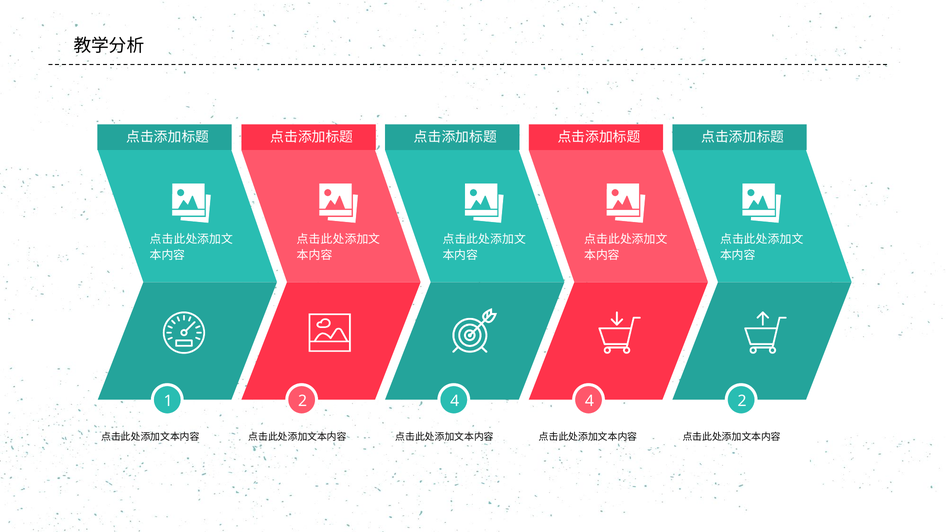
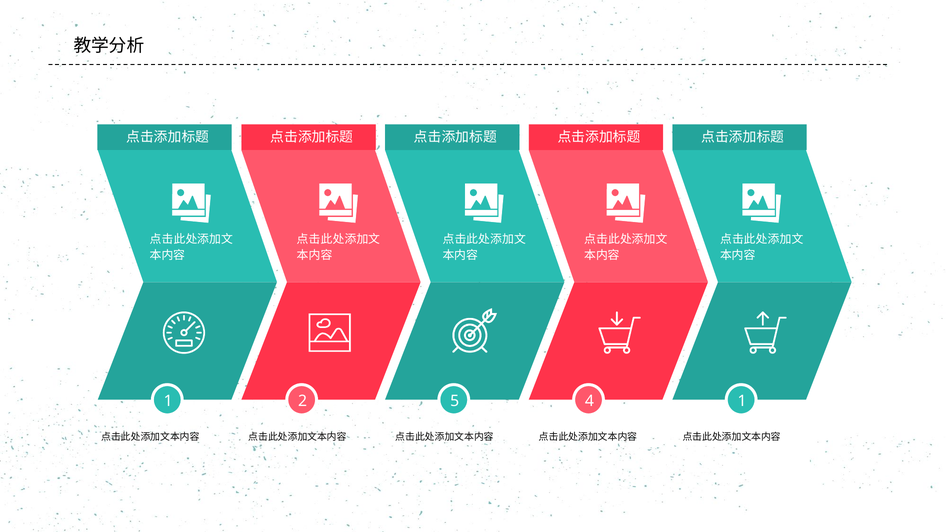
2 4: 4 -> 5 (455, 401)
4 2: 2 -> 1 (742, 401)
